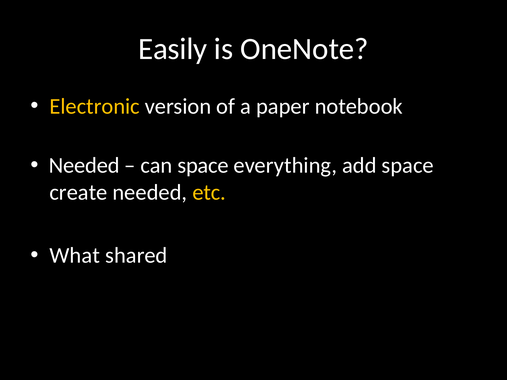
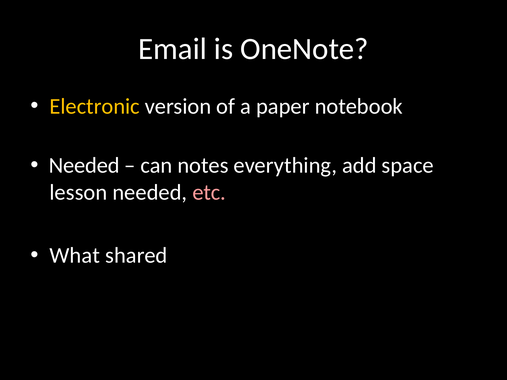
Easily: Easily -> Email (173, 49)
can space: space -> notes (203, 166)
create: create -> lesson (78, 193)
etc colour: yellow -> pink (209, 193)
